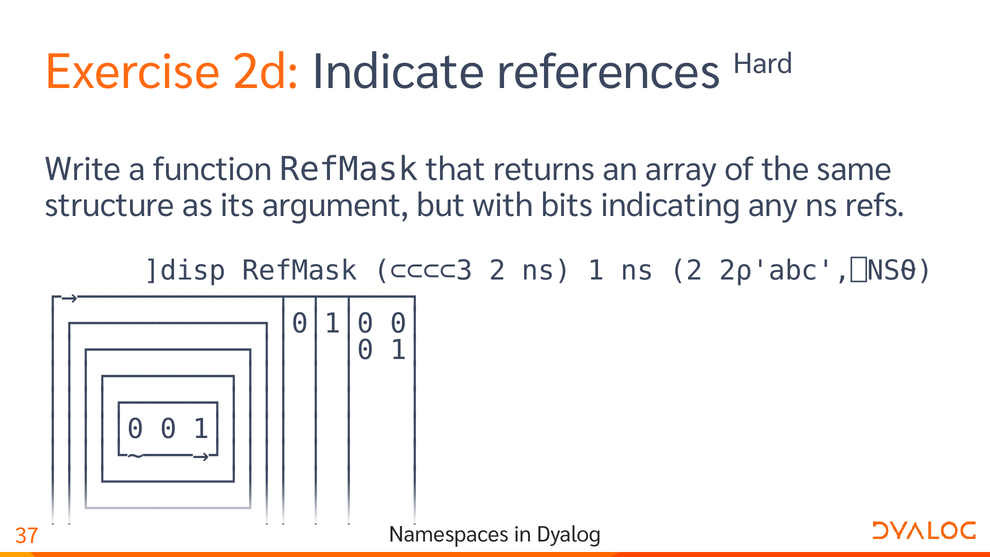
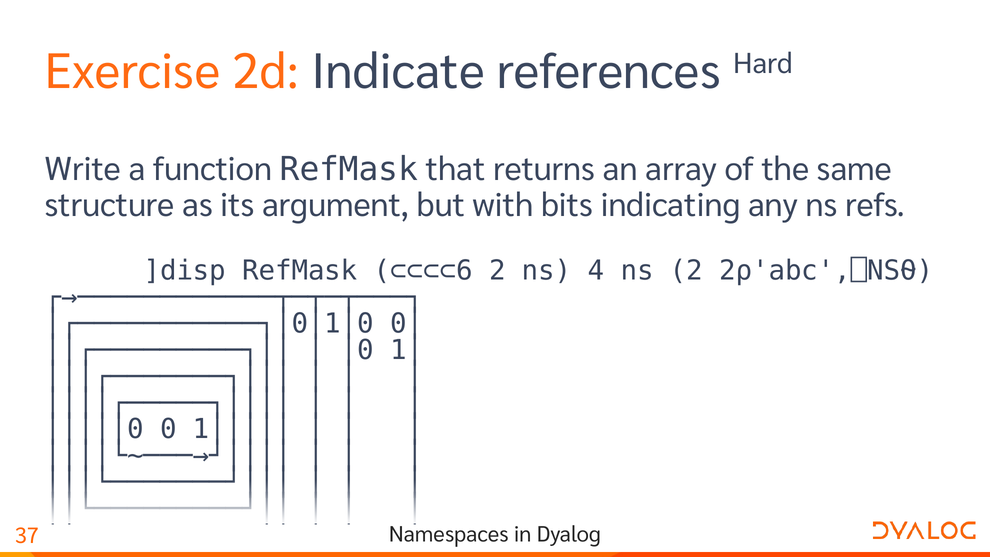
⊂⊂⊂⊂3: ⊂⊂⊂⊂3 -> ⊂⊂⊂⊂6 (423, 271)
1: 1 -> 4 (596, 271)
